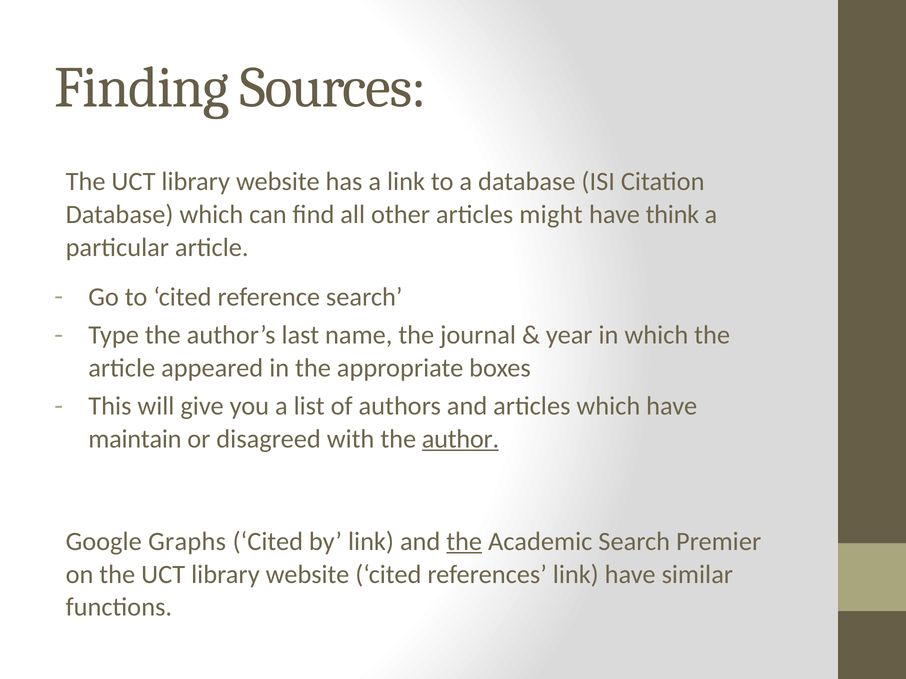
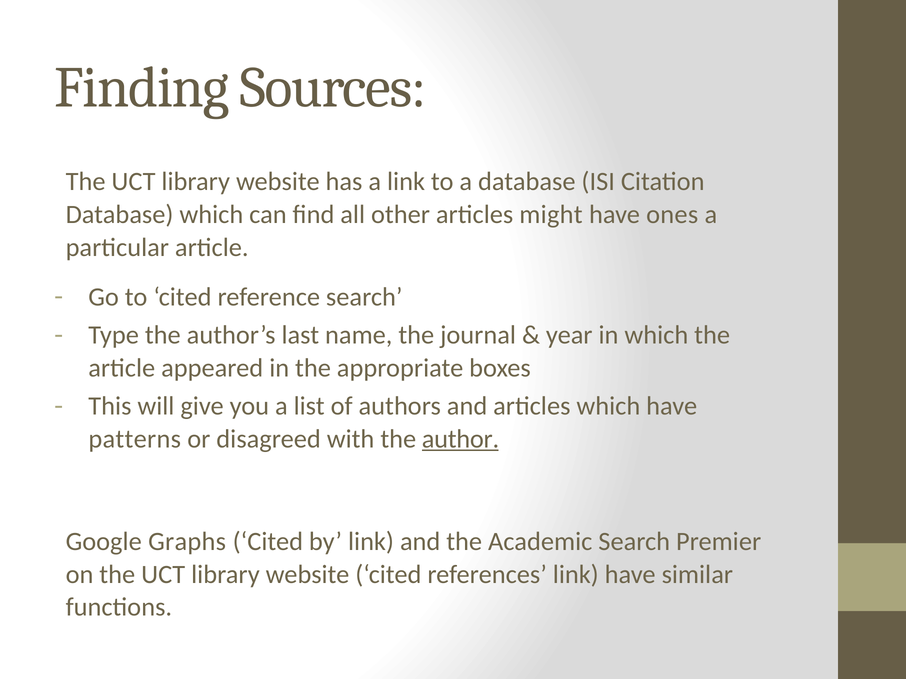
think: think -> ones (672, 215)
maintain: maintain -> patterns (135, 439)
the underline: present -> none (464, 542)
